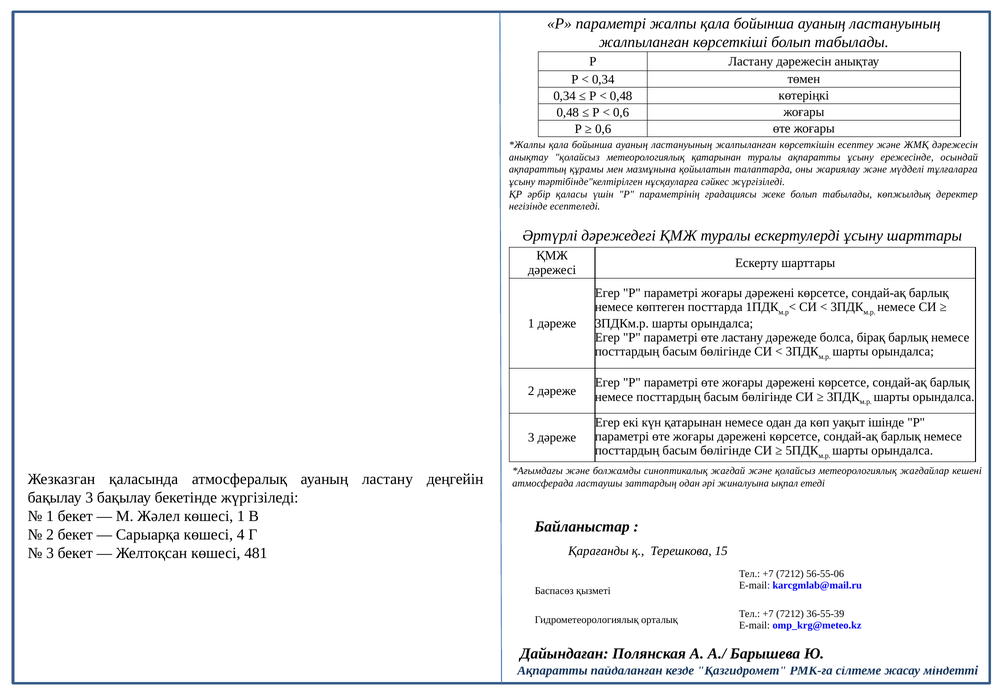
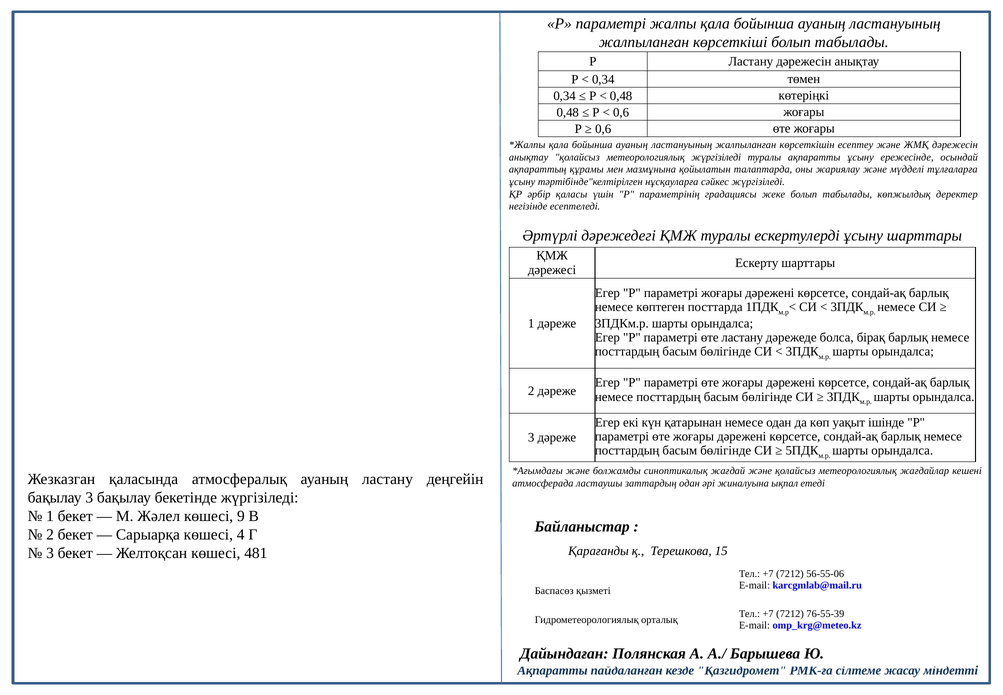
метеорологиялық қатарынан: қатарынан -> жүргізіледі (716, 157)
көшесі 1: 1 -> 9 (241, 516)
36-55-39: 36-55-39 -> 76-55-39 (825, 613)
